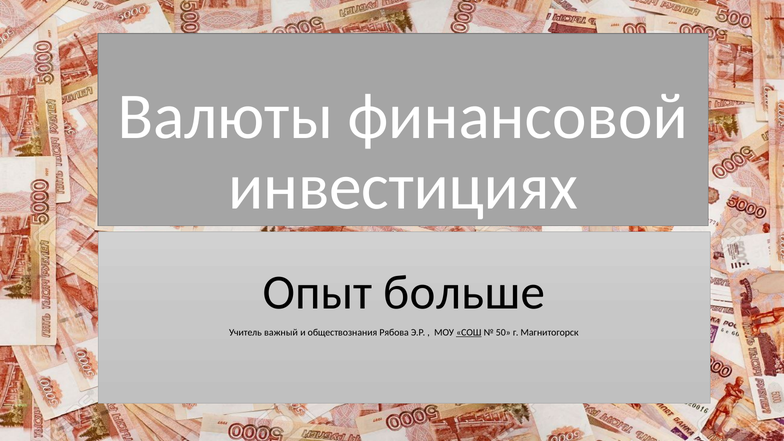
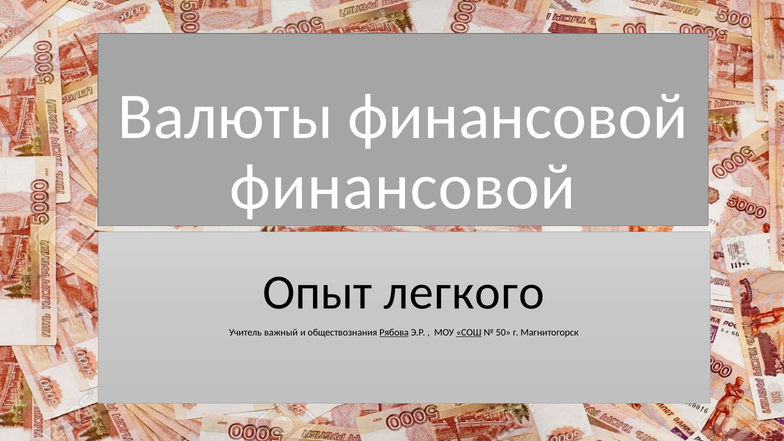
инвестициях: инвестициях -> финансовой (403, 187)
больше: больше -> легкого (464, 292)
Рябова underline: none -> present (394, 333)
